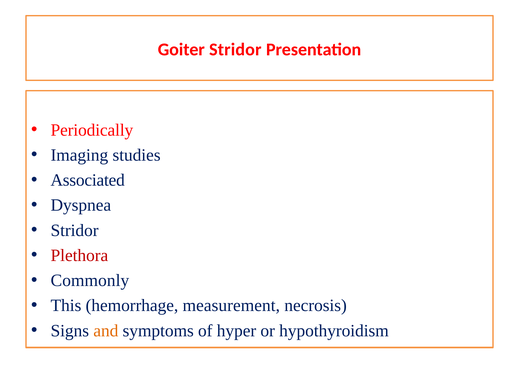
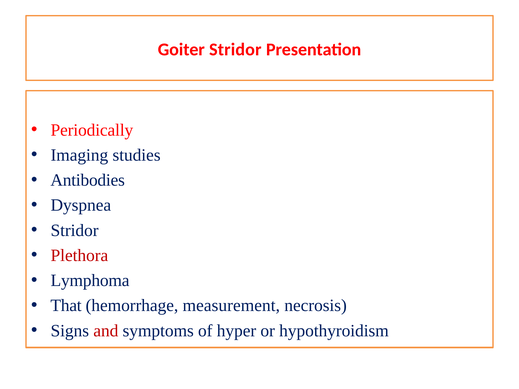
Associated: Associated -> Antibodies (88, 180)
Commonly: Commonly -> Lymphoma (90, 281)
This: This -> That (66, 306)
and colour: orange -> red (106, 331)
